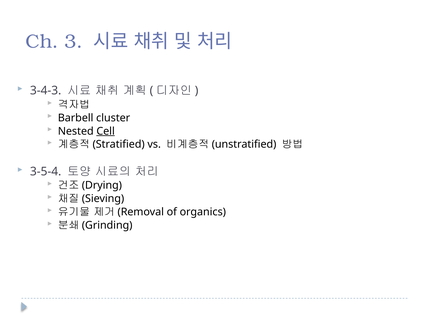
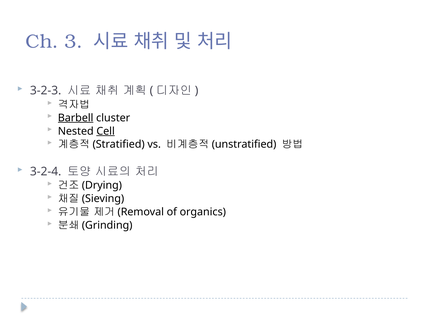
3-4-3: 3-4-3 -> 3-2-3 (46, 91)
Barbell underline: none -> present (76, 118)
3-5-4: 3-5-4 -> 3-2-4 (46, 171)
